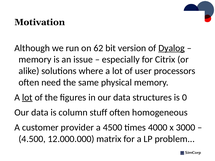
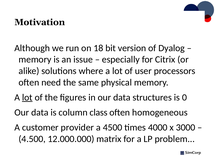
62: 62 -> 18 (98, 48)
Dyalog underline: present -> none (172, 48)
stuff: stuff -> class (99, 113)
